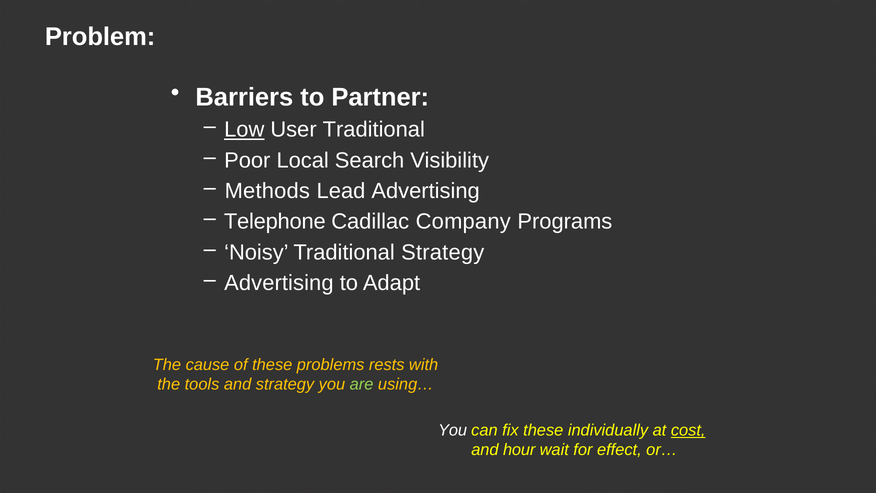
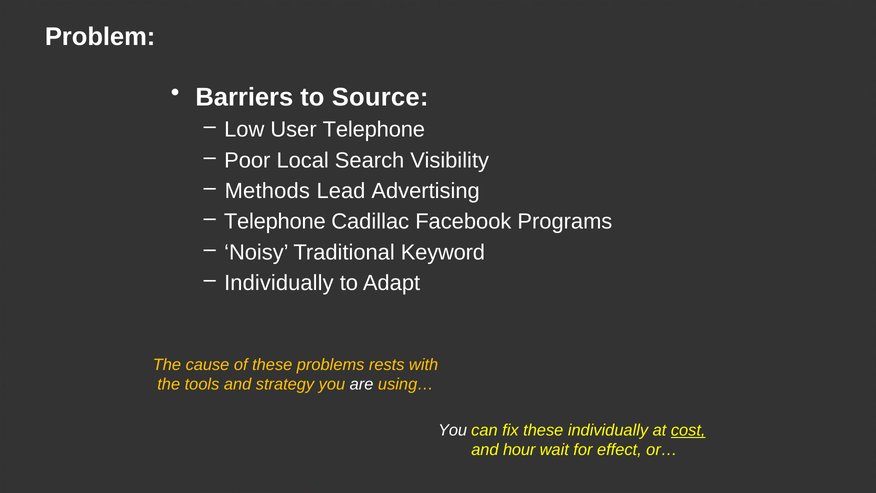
Partner: Partner -> Source (380, 97)
Low underline: present -> none (244, 130)
User Traditional: Traditional -> Telephone (374, 130)
Company: Company -> Facebook (463, 222)
Traditional Strategy: Strategy -> Keyword (443, 252)
Advertising: Advertising -> Individually (279, 283)
are colour: light green -> white (362, 384)
